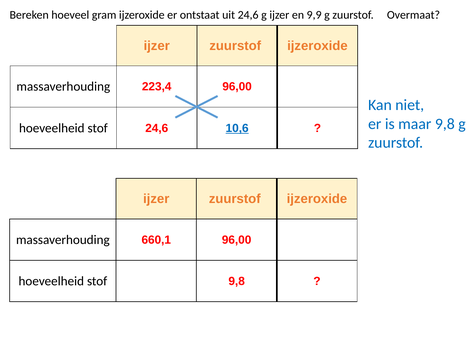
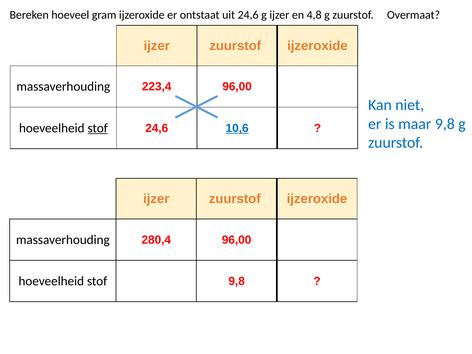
9,9: 9,9 -> 4,8 (314, 15)
stof underline: none -> present (98, 128)
660,1: 660,1 -> 280,4 (156, 240)
